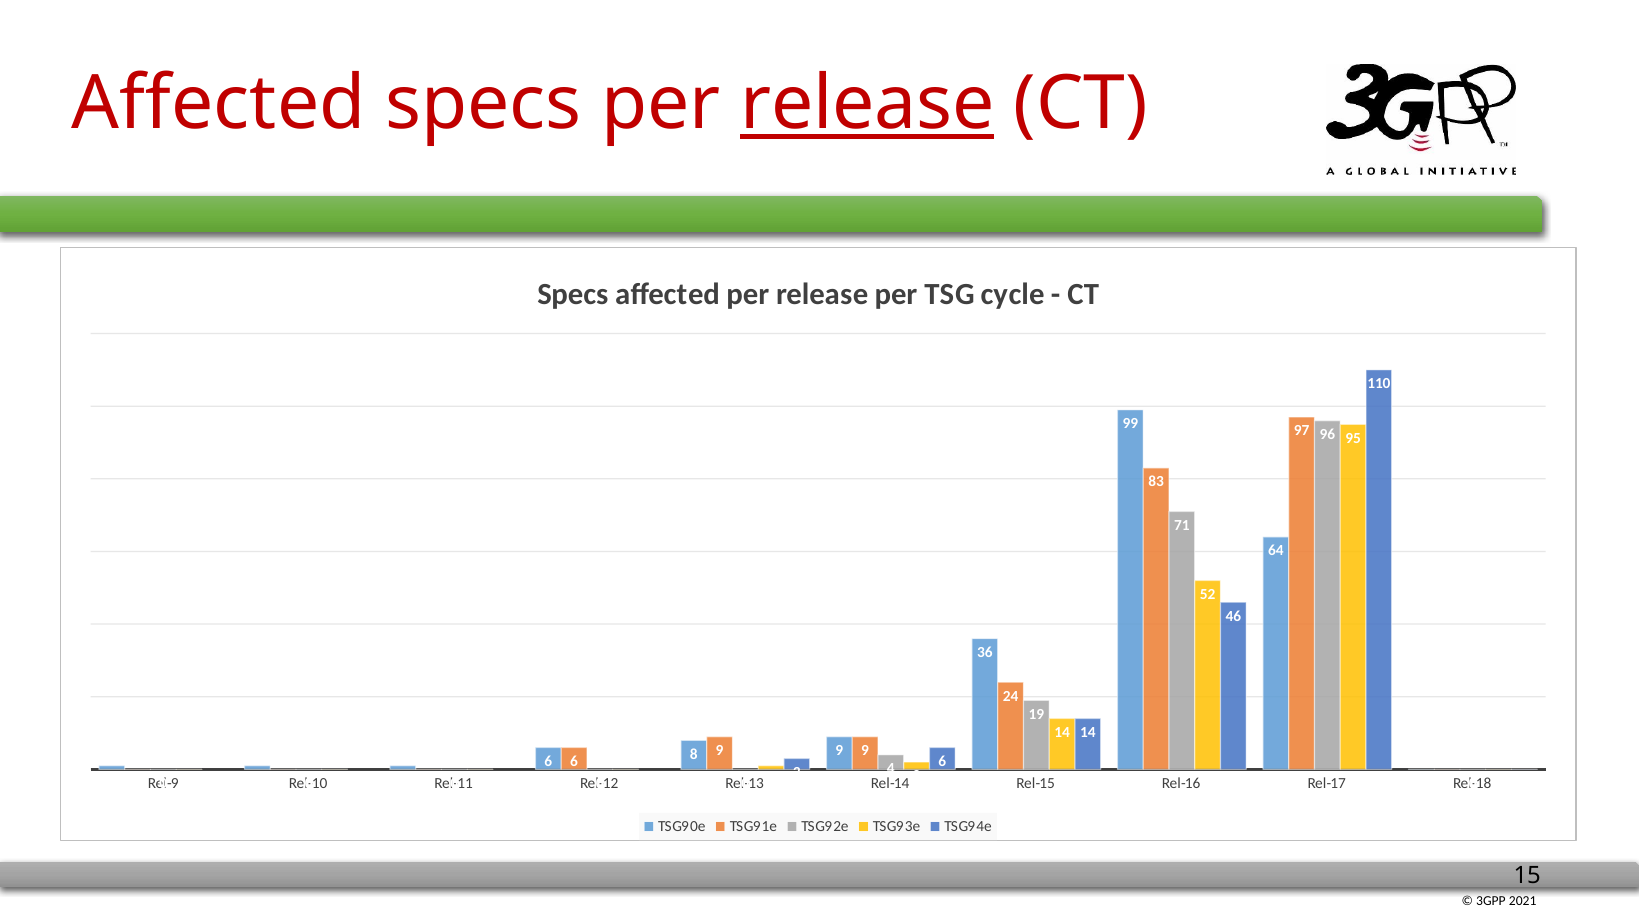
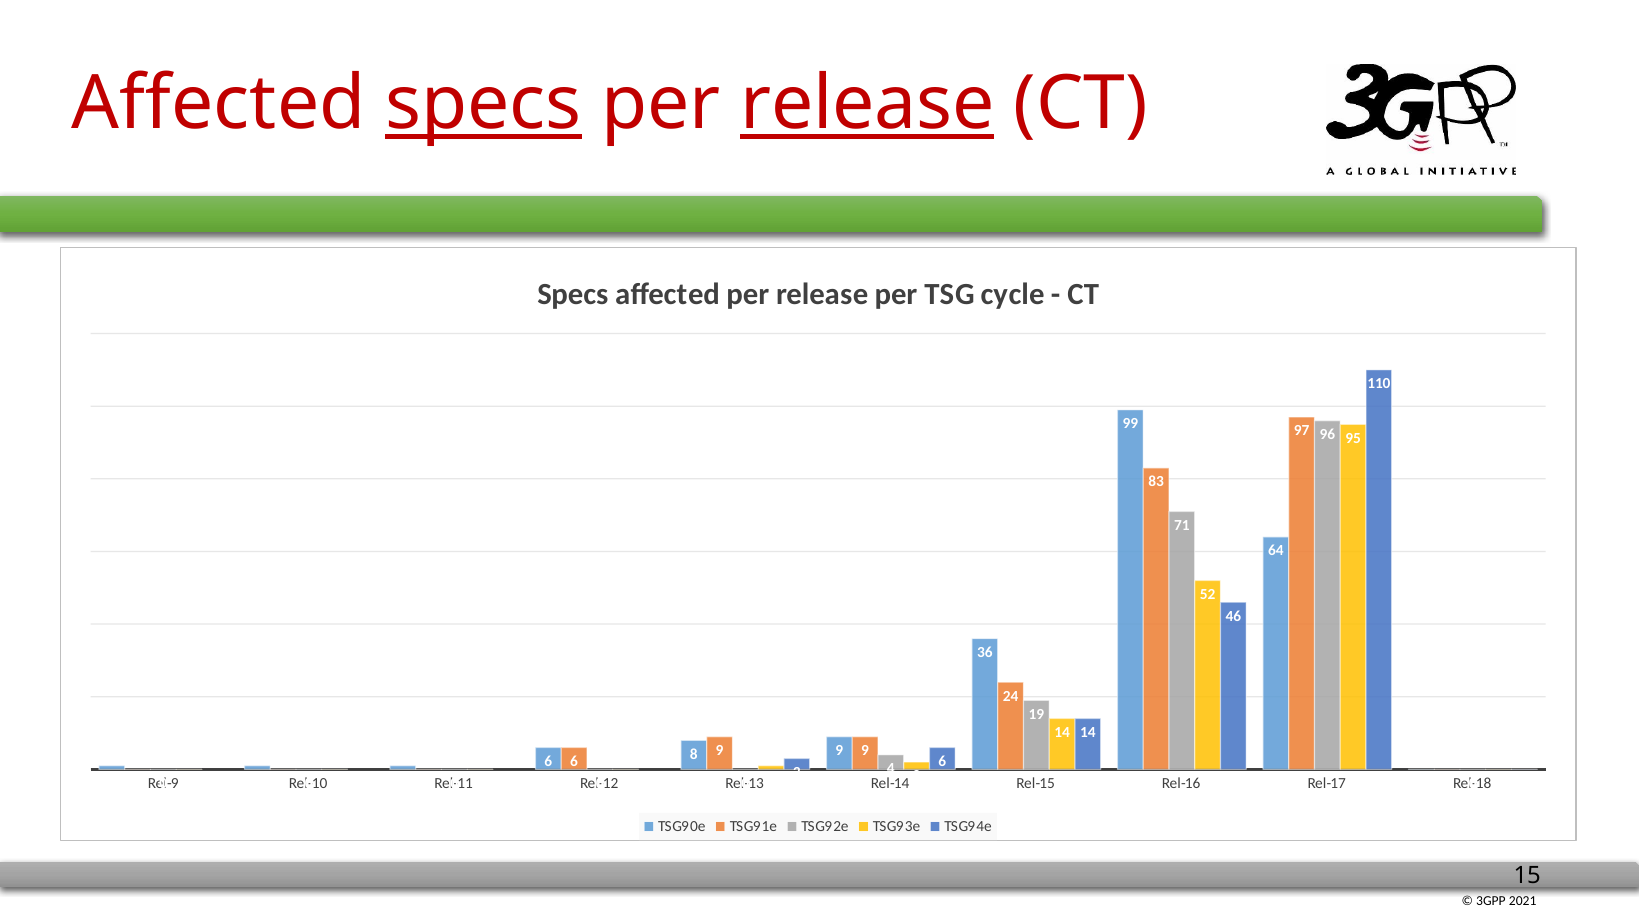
specs underline: none -> present (483, 104)
